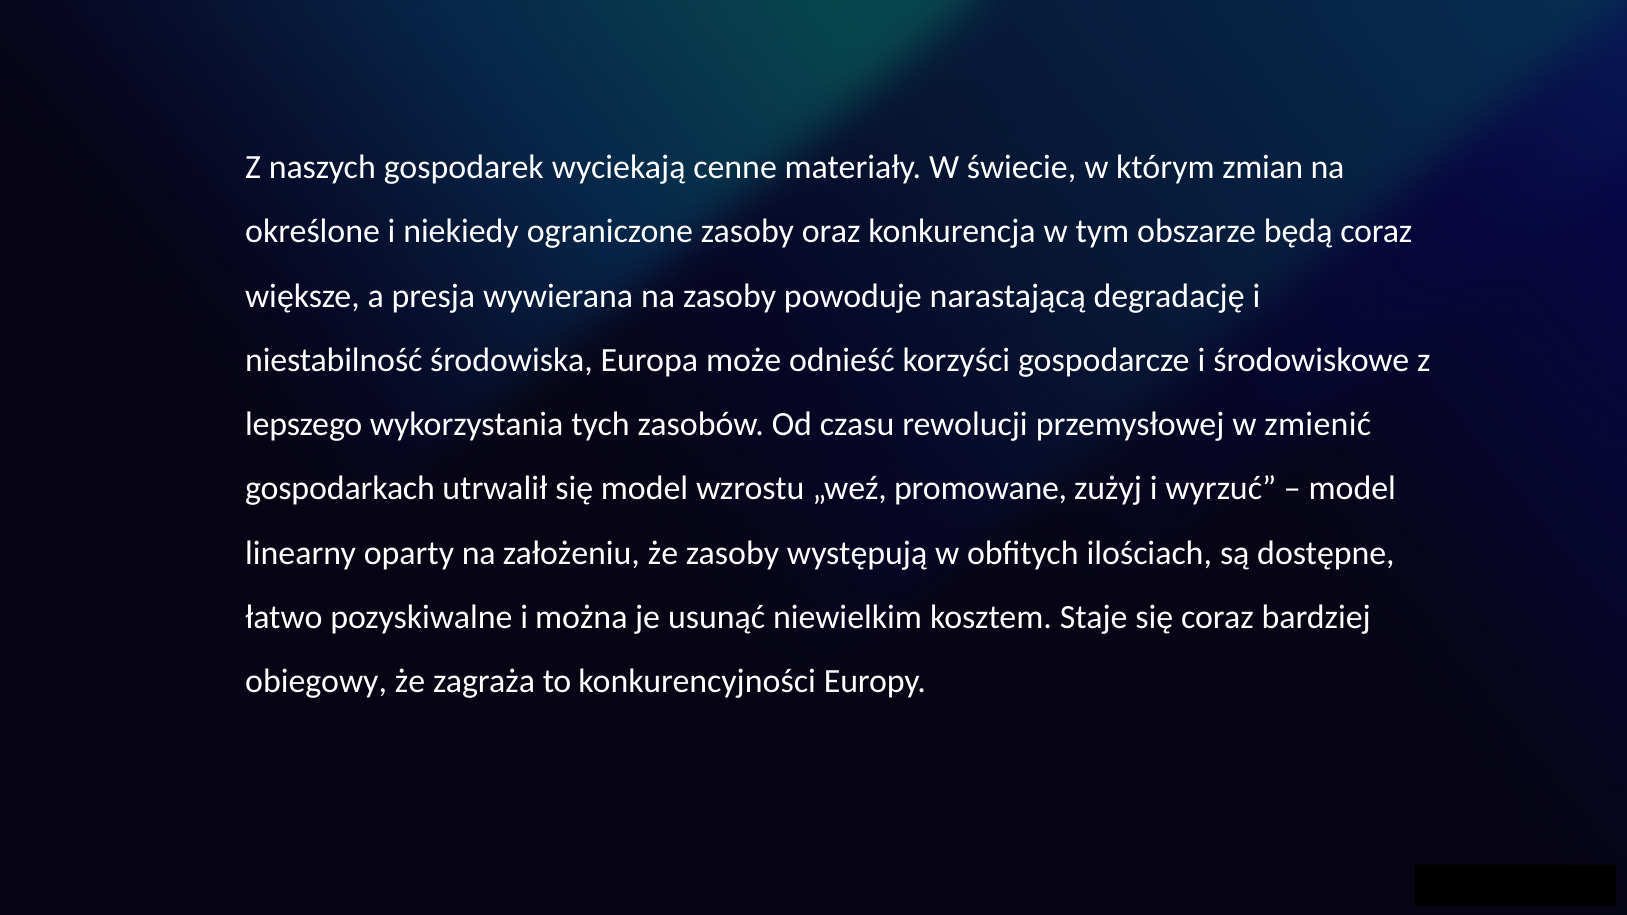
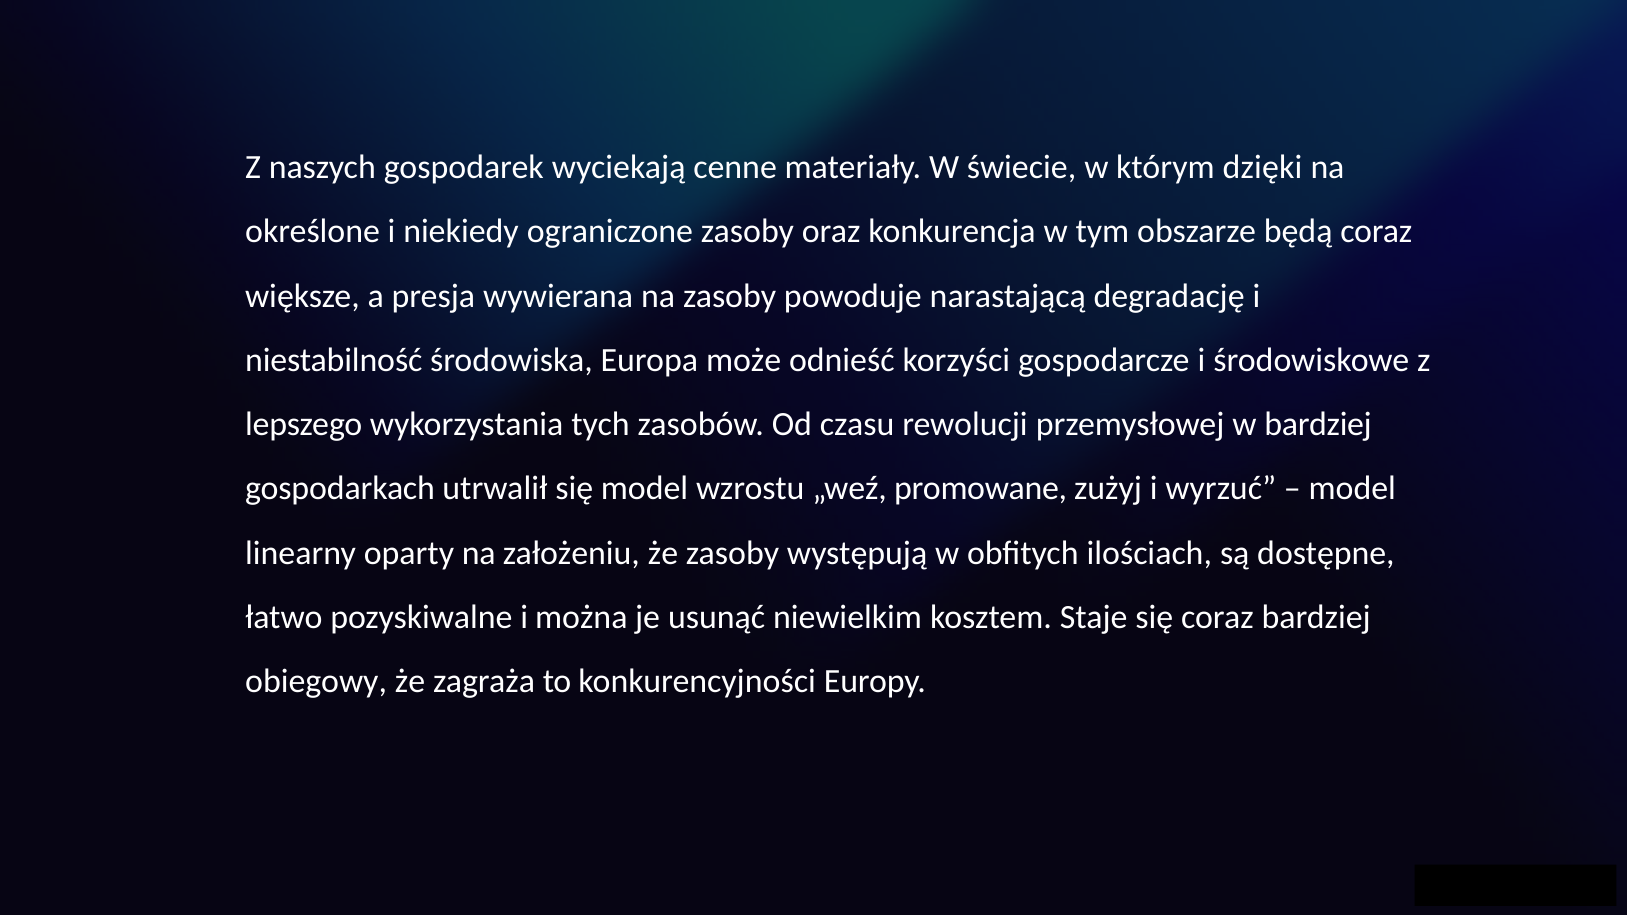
zmian: zmian -> dzięki (1262, 168)
w zmienić: zmienić -> bardziej (1318, 425)
